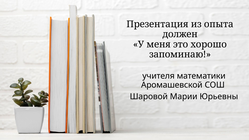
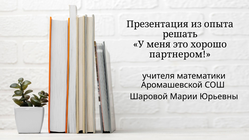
должен: должен -> решать (180, 34)
запоминаю: запоминаю -> партнером (180, 54)
